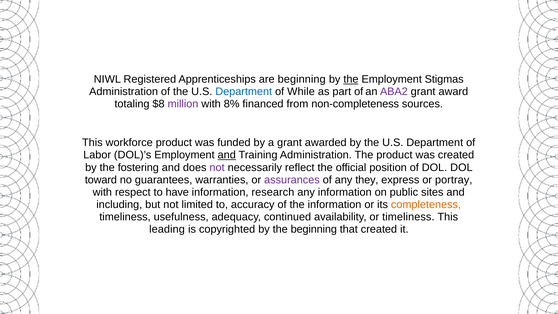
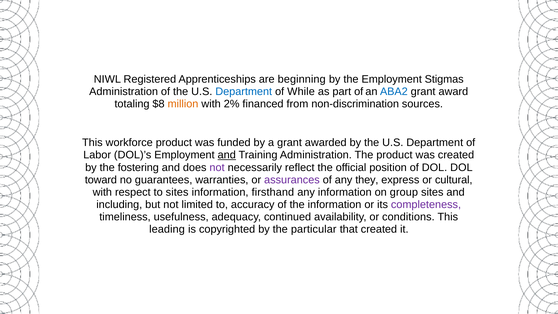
the underline: present -> none (351, 79)
ABA2 colour: purple -> blue (394, 92)
million colour: purple -> orange (183, 104)
8%: 8% -> 2% (232, 104)
non-completeness: non-completeness -> non-discrimination (355, 104)
portray: portray -> cultural (454, 180)
to have: have -> sites (177, 192)
research: research -> firsthand (273, 192)
public: public -> group (404, 192)
completeness colour: orange -> purple (426, 204)
or timeliness: timeliness -> conditions (408, 217)
the beginning: beginning -> particular (314, 229)
